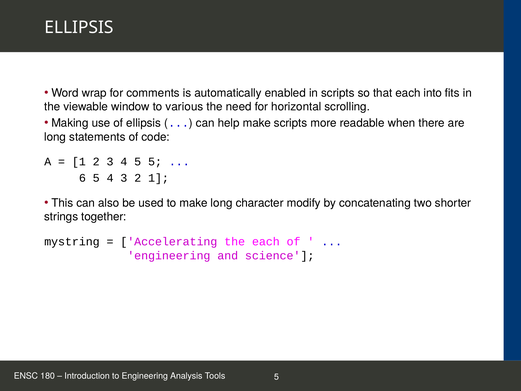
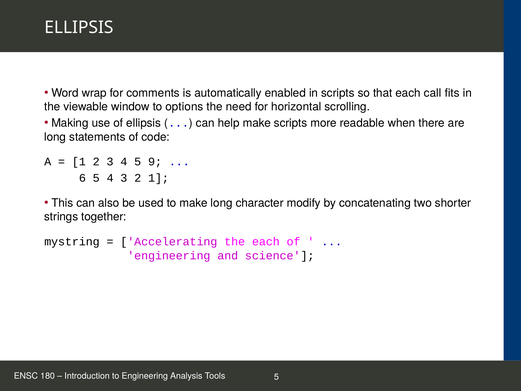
into: into -> call (433, 93)
various: various -> options (184, 107)
5 5: 5 -> 9 (155, 162)
